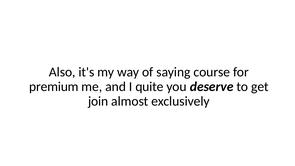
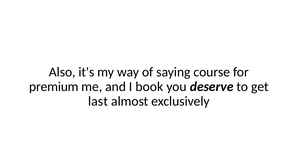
quite: quite -> book (149, 87)
join: join -> last (98, 101)
